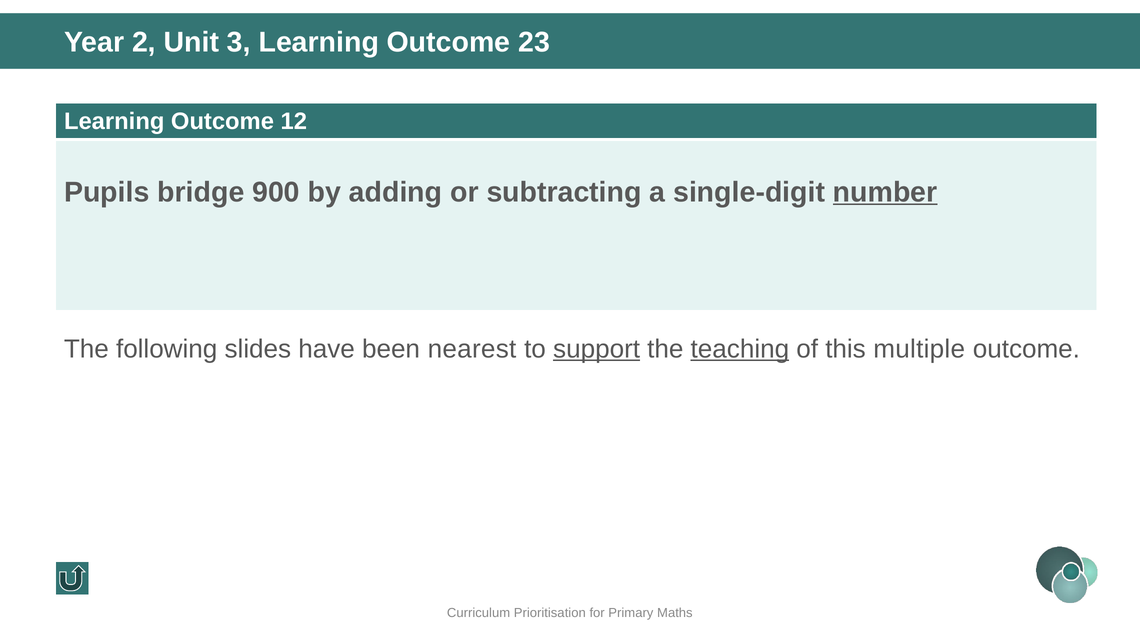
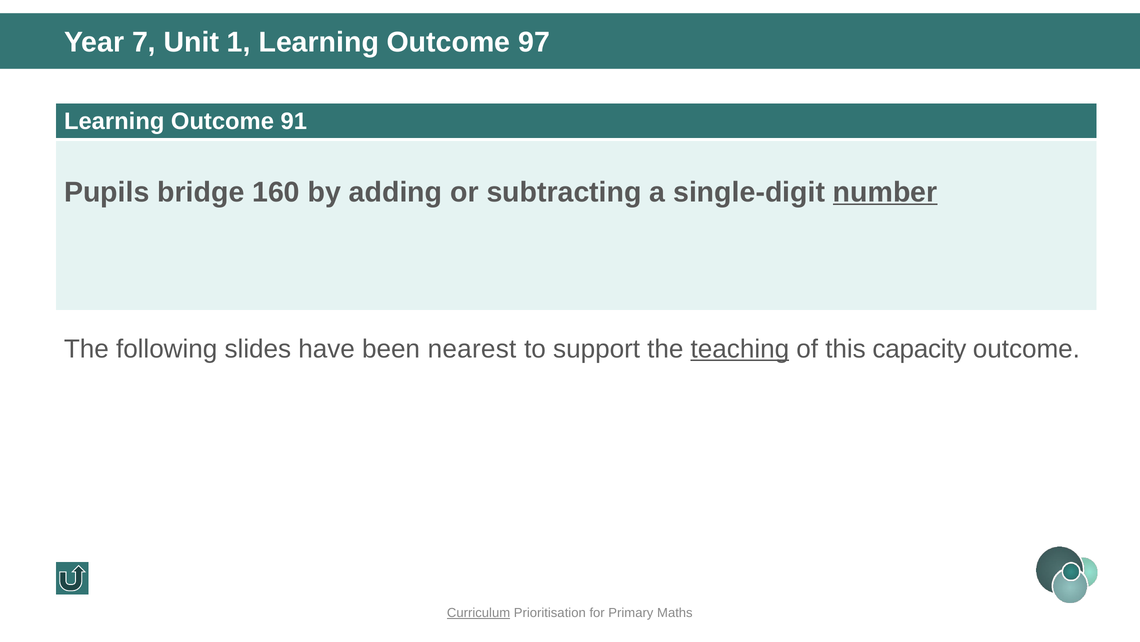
2: 2 -> 7 (144, 42)
3: 3 -> 1 (239, 42)
23: 23 -> 97 (534, 42)
12: 12 -> 91 (294, 121)
900: 900 -> 160 (276, 192)
support underline: present -> none (597, 349)
multiple: multiple -> capacity (919, 349)
Curriculum underline: none -> present (479, 612)
